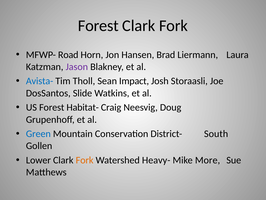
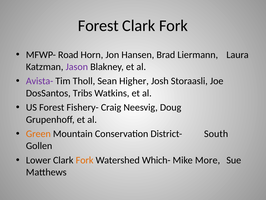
Avista- colour: blue -> purple (40, 81)
Impact: Impact -> Higher (134, 81)
Slide: Slide -> Tribs (83, 93)
Habitat-: Habitat- -> Fishery- (83, 107)
Green colour: blue -> orange (38, 134)
Heavy-: Heavy- -> Which- (156, 160)
